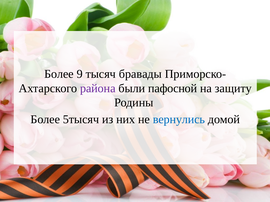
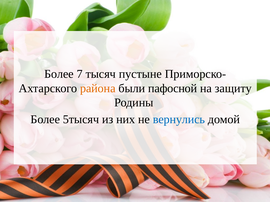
9: 9 -> 7 (80, 74)
бравады: бравады -> пустыне (140, 74)
района colour: purple -> orange (98, 88)
